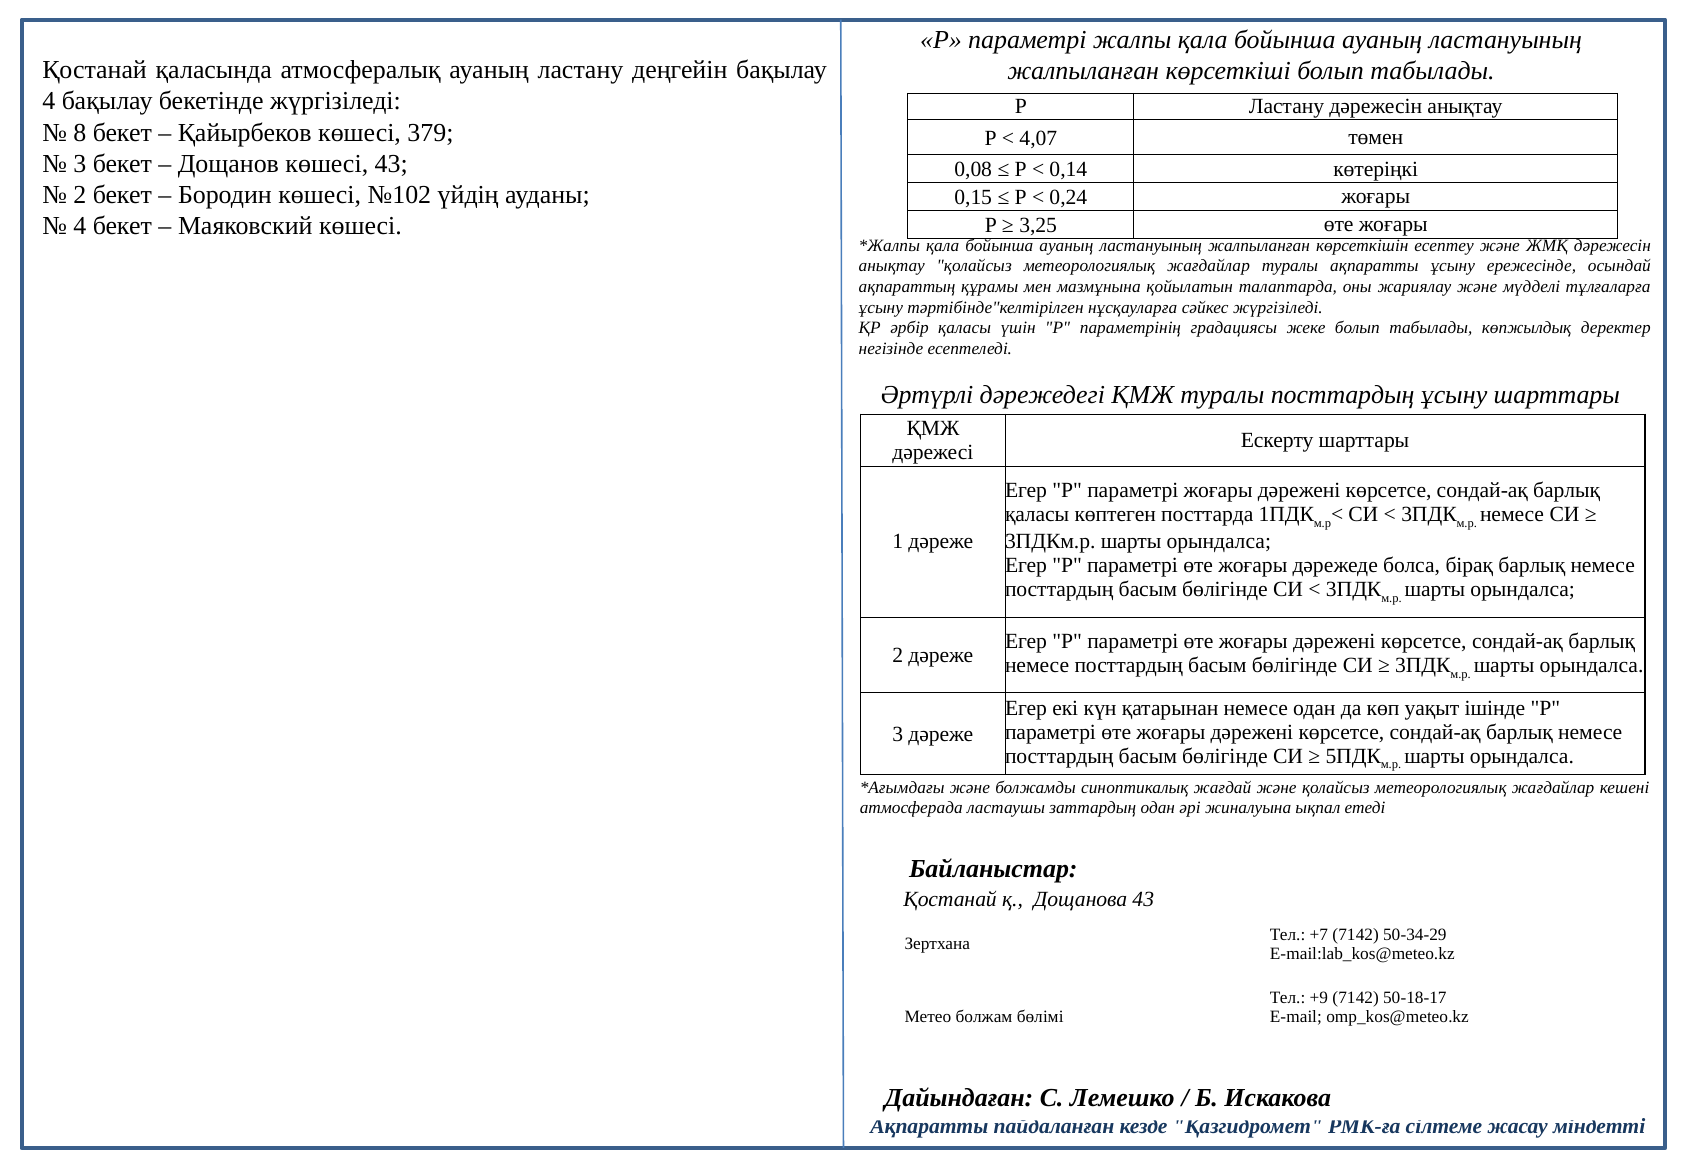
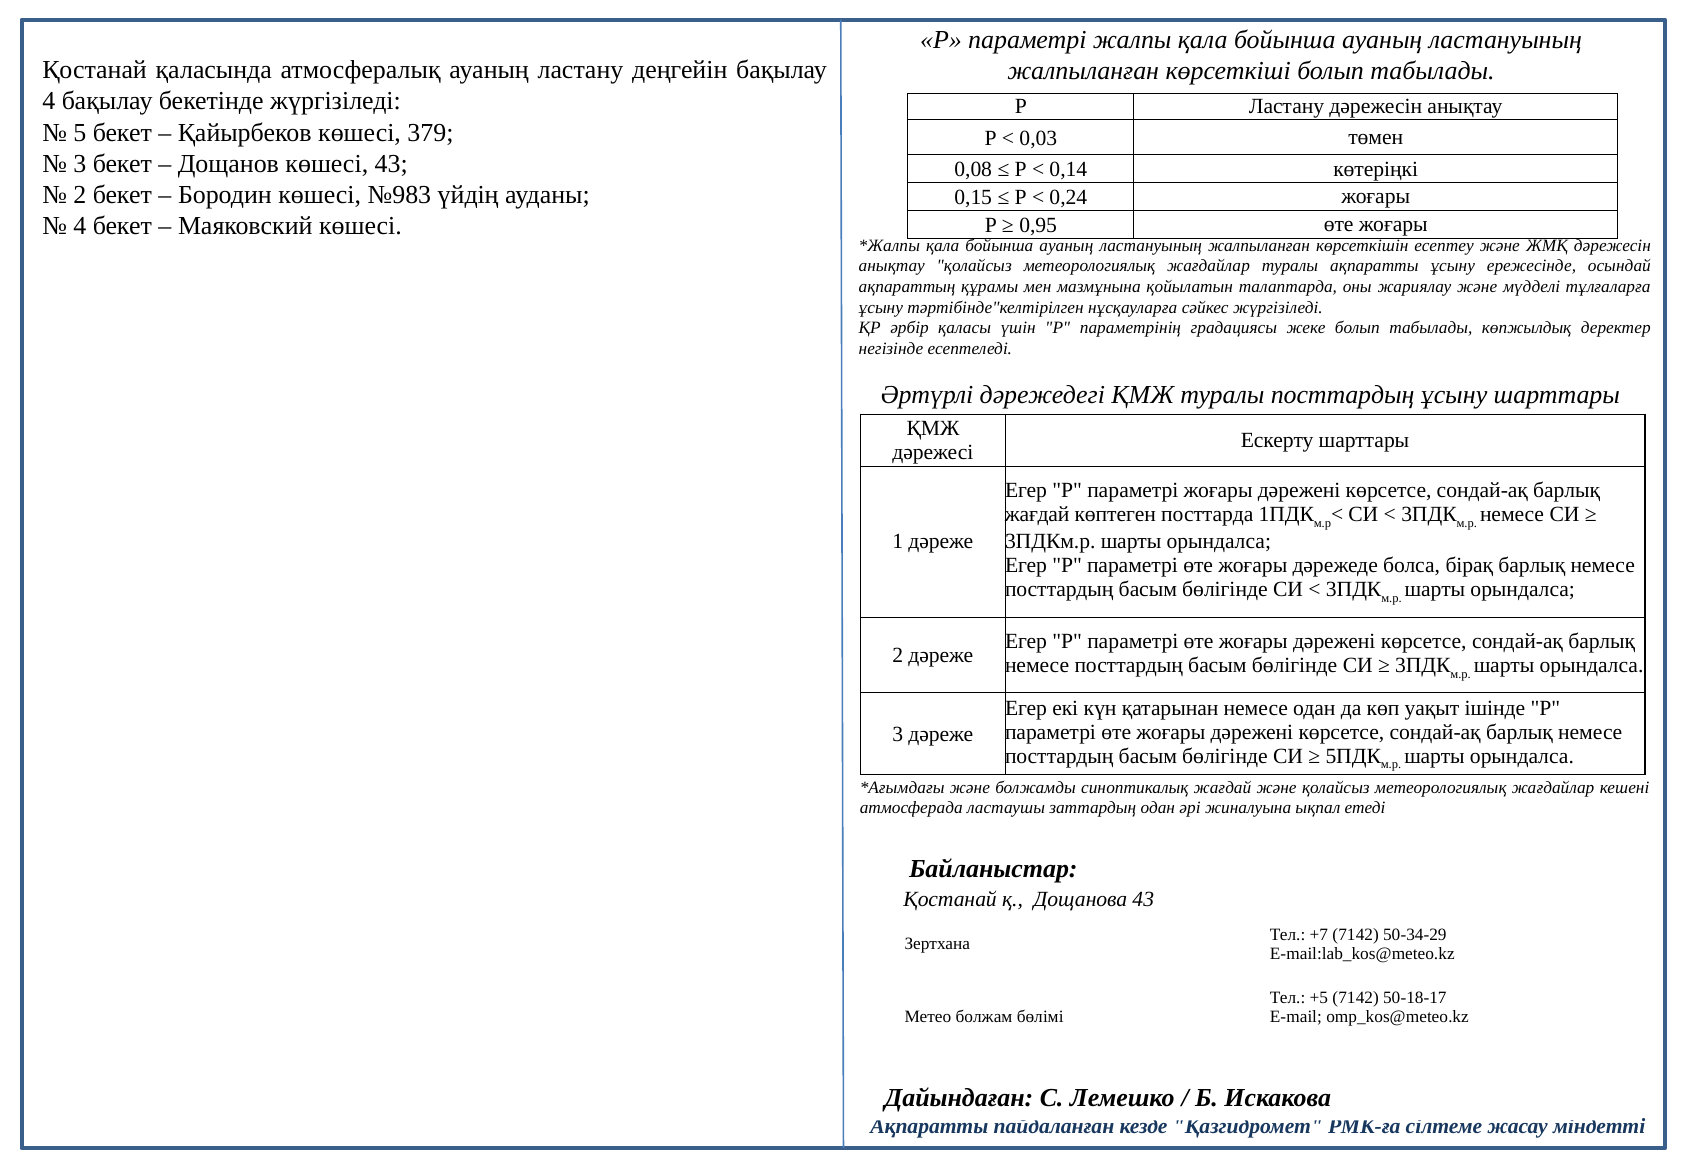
8: 8 -> 5 (80, 132)
4,07: 4,07 -> 0,03 (1038, 138)
№102: №102 -> №983 (399, 195)
3,25: 3,25 -> 0,95 (1038, 225)
қаласы: қаласы -> жағдай (1037, 515)
+9: +9 -> +5 (1319, 997)
